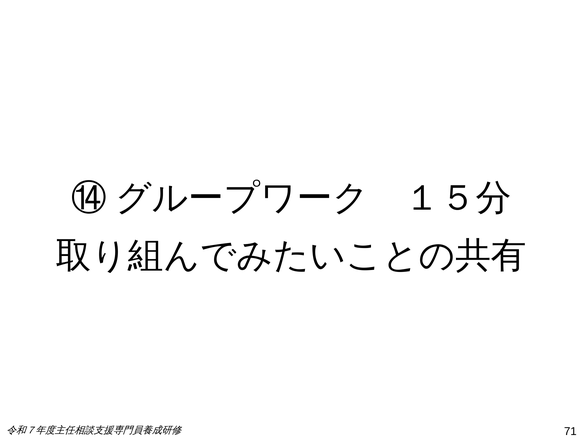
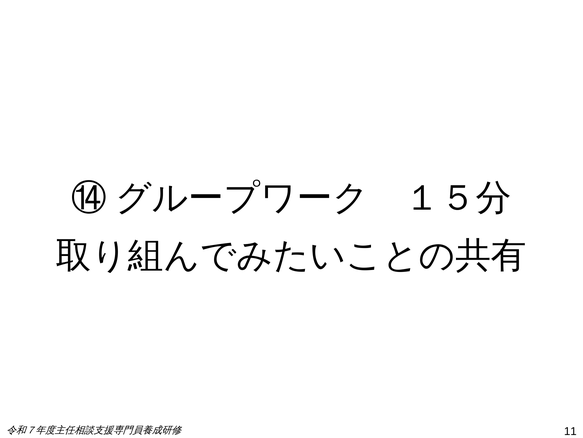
71: 71 -> 11 (570, 431)
